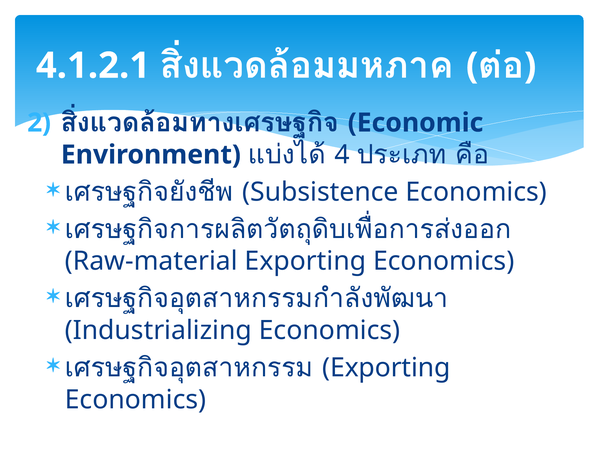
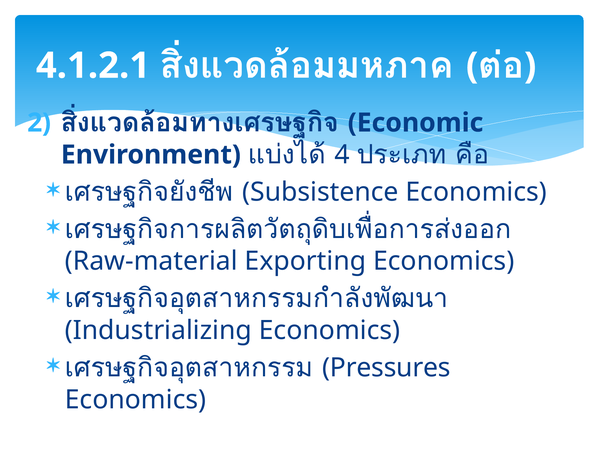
Exporting: Exporting -> Pressures (386, 367)
